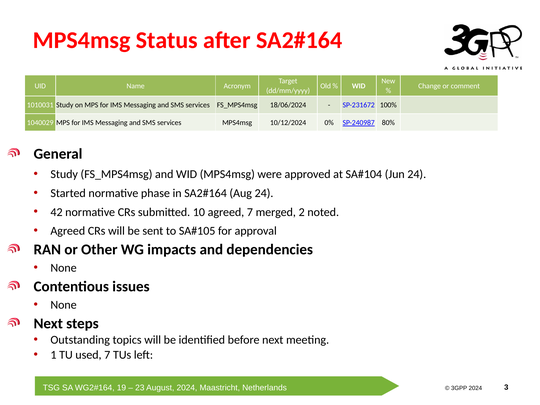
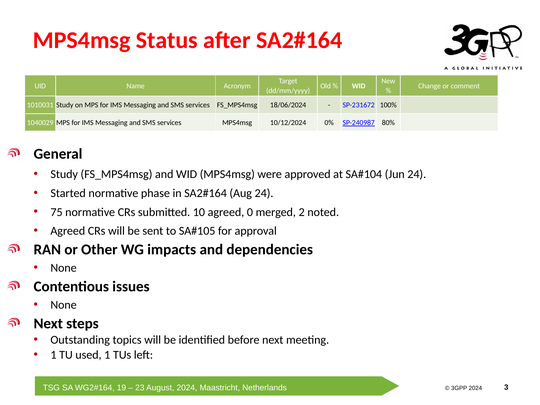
42: 42 -> 75 (57, 212)
agreed 7: 7 -> 0 (250, 212)
used 7: 7 -> 1 (107, 355)
